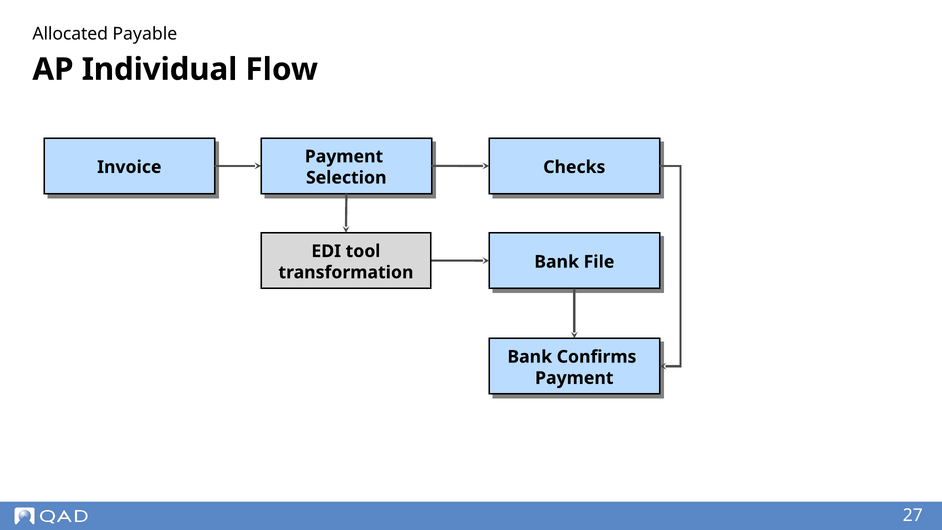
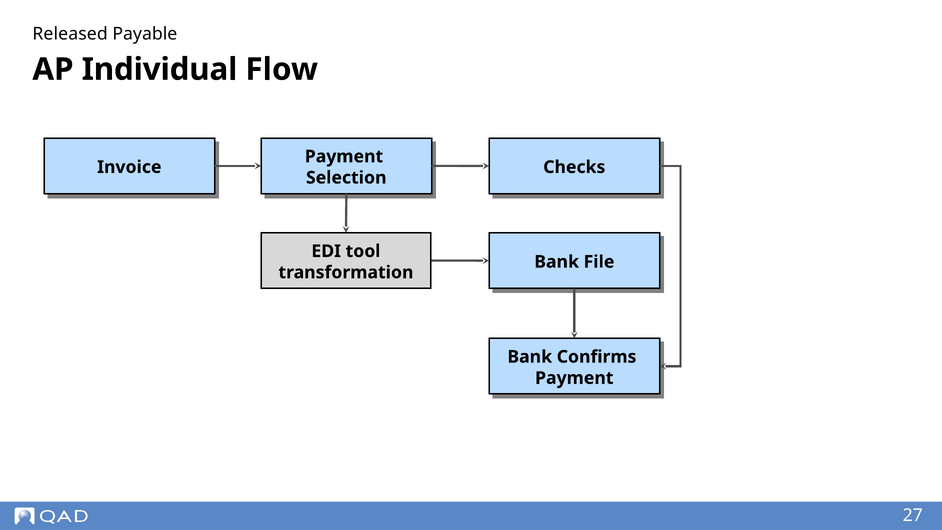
Allocated: Allocated -> Released (70, 34)
